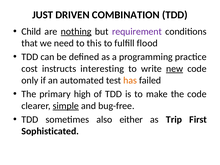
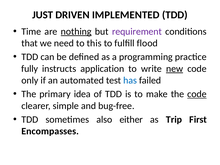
COMBINATION: COMBINATION -> IMPLEMENTED (126, 15)
Child: Child -> Time (31, 31)
cost: cost -> fully (30, 69)
interesting: interesting -> application (102, 69)
has colour: orange -> blue (130, 80)
high: high -> idea (82, 94)
code underline: none -> present (197, 94)
simple underline: present -> none (66, 106)
Sophisticated: Sophisticated -> Encompasses (50, 131)
